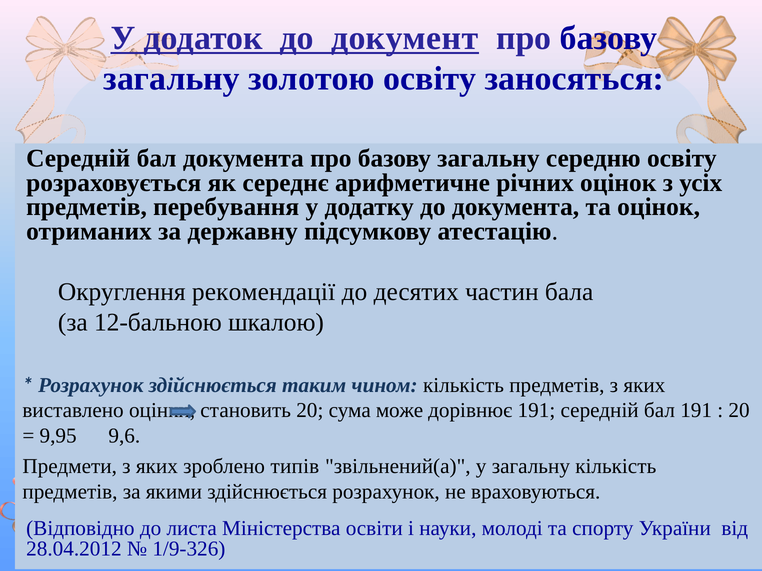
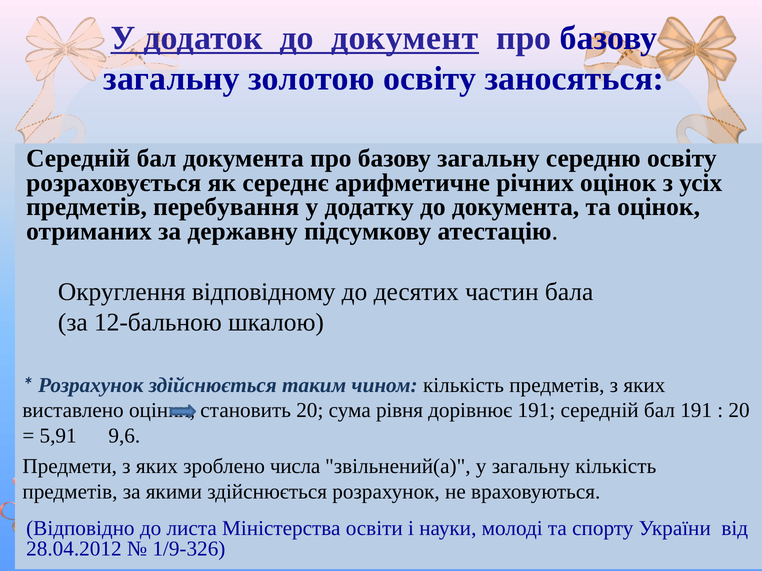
рекомендації: рекомендації -> відповідному (264, 292)
може: може -> рівня (400, 411)
9,95: 9,95 -> 5,91 (58, 436)
типів: типів -> числа (295, 467)
